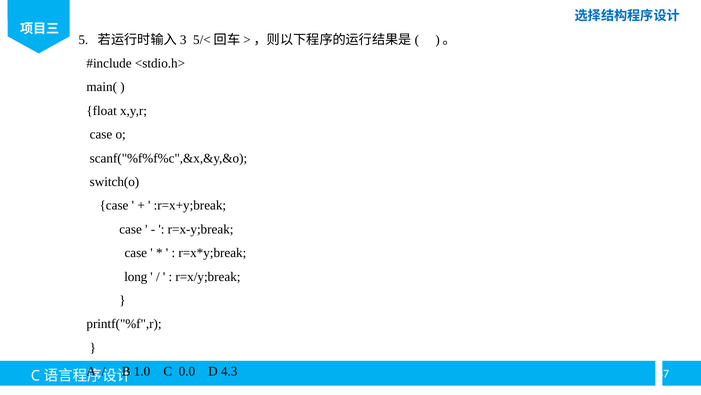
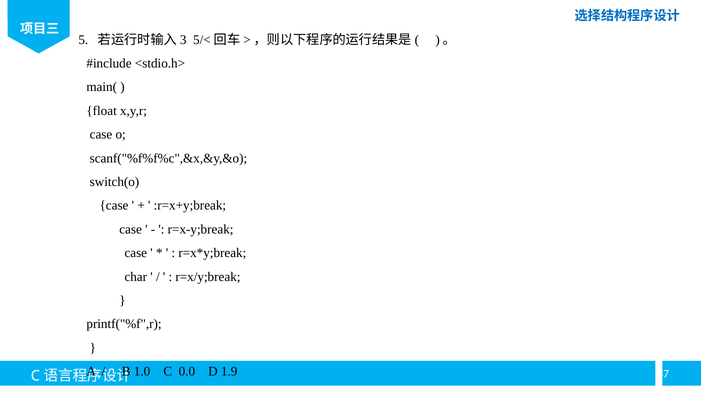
long: long -> char (136, 276)
4.3: 4.3 -> 1.9 (229, 371)
